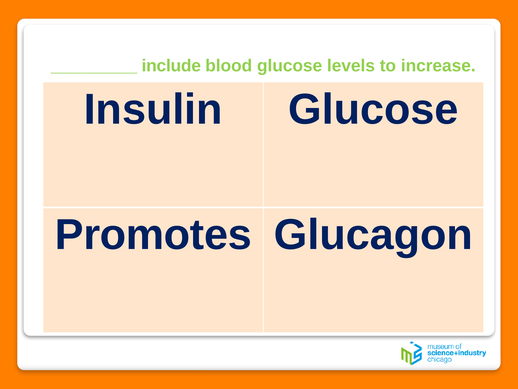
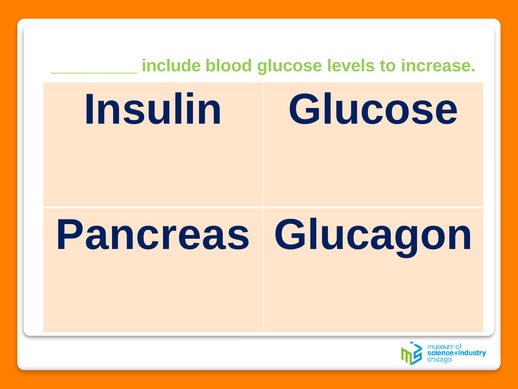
Promotes: Promotes -> Pancreas (153, 235)
